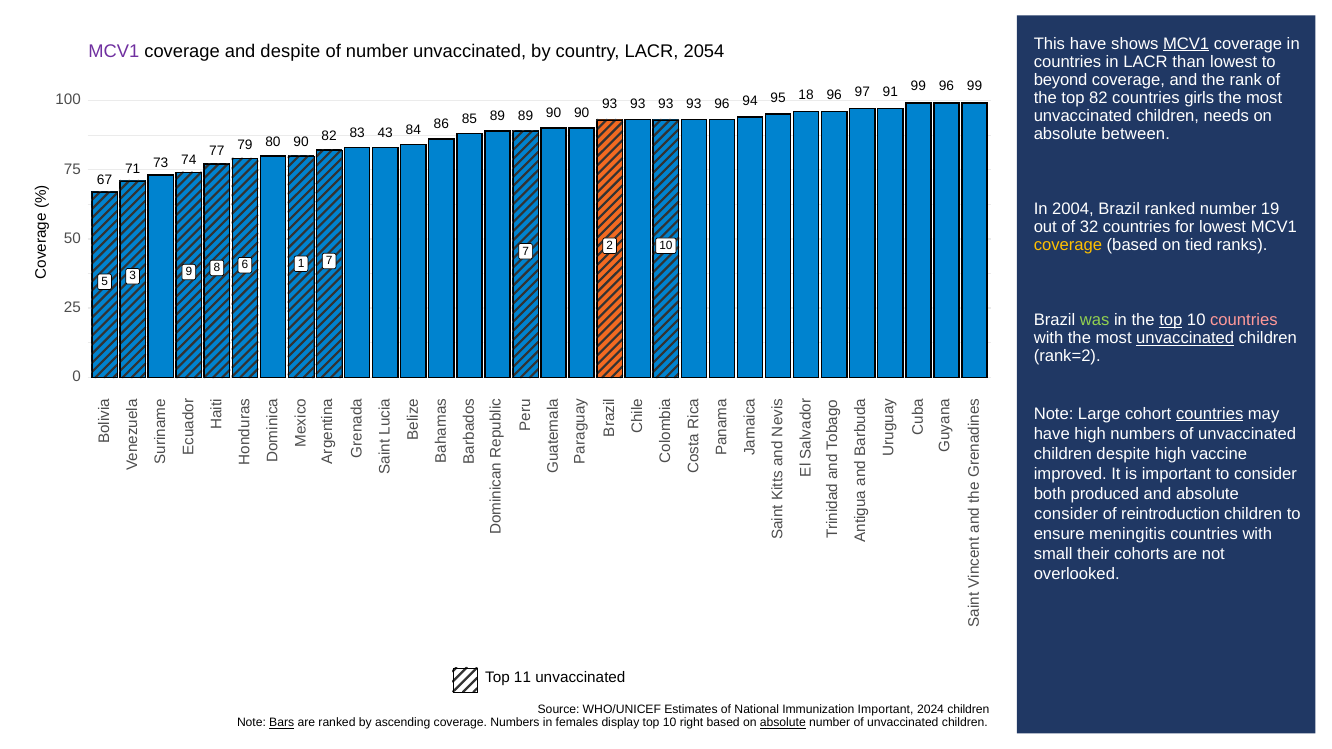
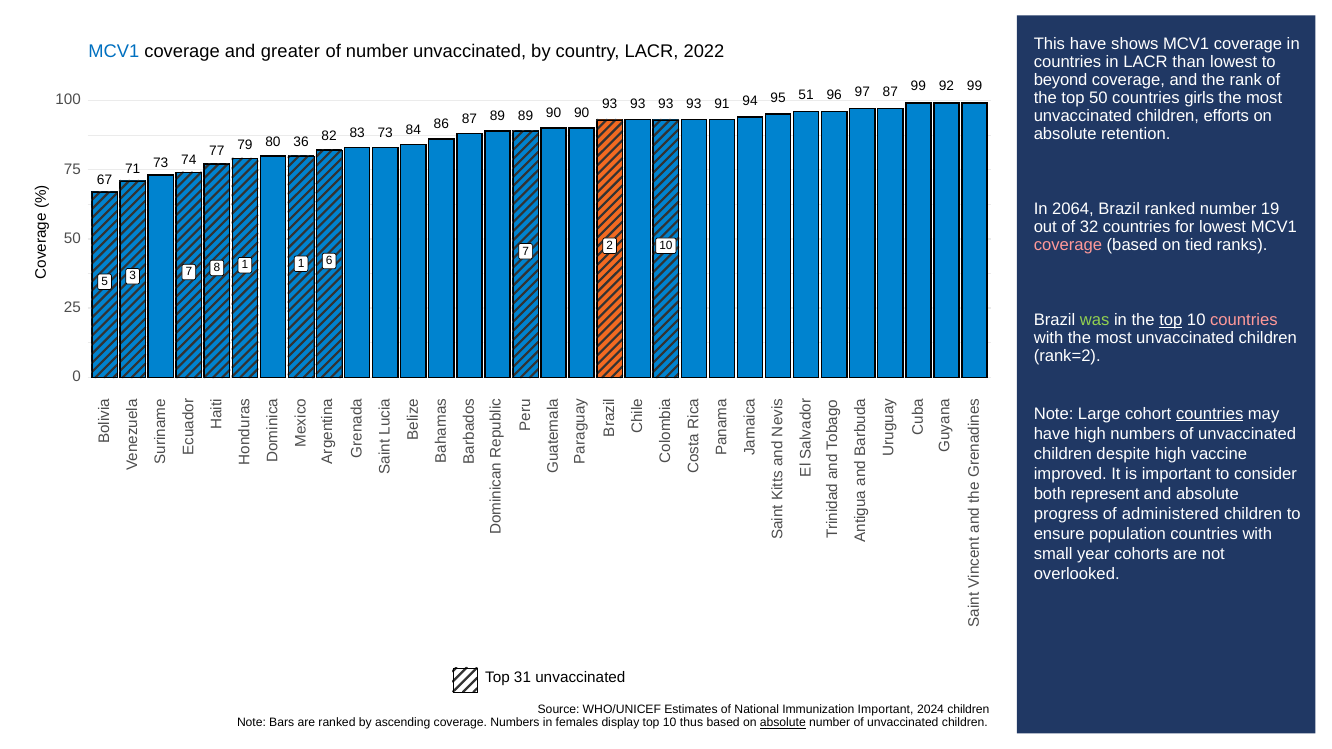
MCV1 underline: present -> none (1186, 44)
MCV1 colour: purple -> blue (114, 52)
and despite: despite -> greater (290, 52)
2054: 2054 -> 2022 (704, 52)
99 96: 96 -> 92 (946, 86)
top 82: 82 -> 50 (1098, 98)
93 96: 96 -> 91 (722, 104)
18: 18 -> 51 (806, 95)
96 91: 91 -> 87 (890, 92)
needs: needs -> efforts (1226, 116)
between: between -> retention (1136, 134)
86 85: 85 -> 87 (469, 119)
82 43: 43 -> 73 (385, 133)
79 90: 90 -> 36 (301, 142)
2004: 2004 -> 2064 (1073, 209)
coverage colour: yellow -> pink (1068, 245)
3 9: 9 -> 7 (189, 272)
8 6: 6 -> 1 (245, 265)
1 7: 7 -> 6 (329, 261)
unvaccinated underline: present -> none (1185, 338)
produced: produced -> represent (1105, 494)
consider: consider -> progress (1066, 514)
reintroduction: reintroduction -> administered (1170, 514)
meningitis: meningitis -> population (1127, 534)
their: their -> year (1093, 554)
11: 11 -> 31 (522, 678)
Bars underline: present -> none (282, 723)
right: right -> thus (692, 723)
